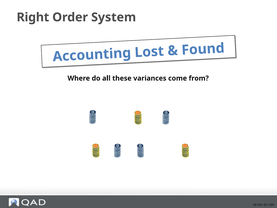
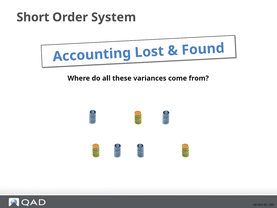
Right: Right -> Short (33, 17)
